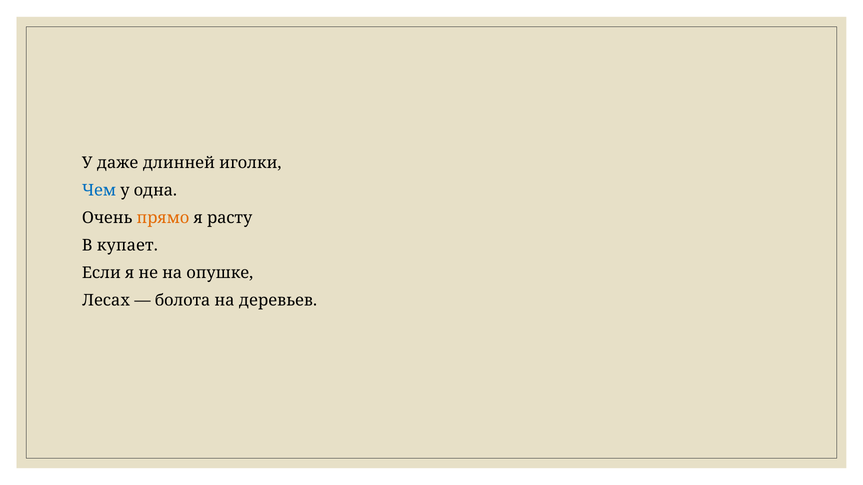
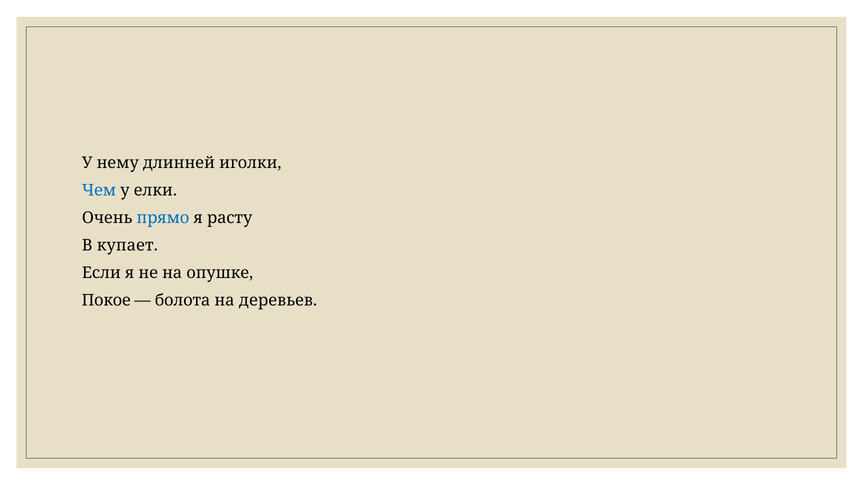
даже: даже -> нему (118, 163)
одна: одна -> елки (155, 190)
прямо colour: orange -> blue (163, 218)
Лесах: Лесах -> Покое (106, 301)
